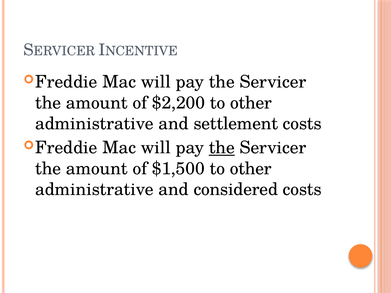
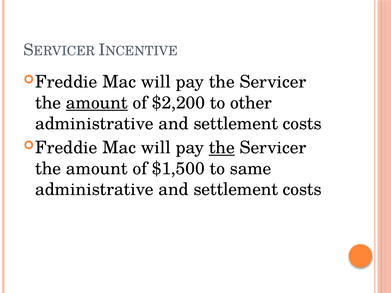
amount underline: none -> present (97, 103)
$1,500 to other: other -> same (251, 169)
considered: considered -> settlement (236, 190)
